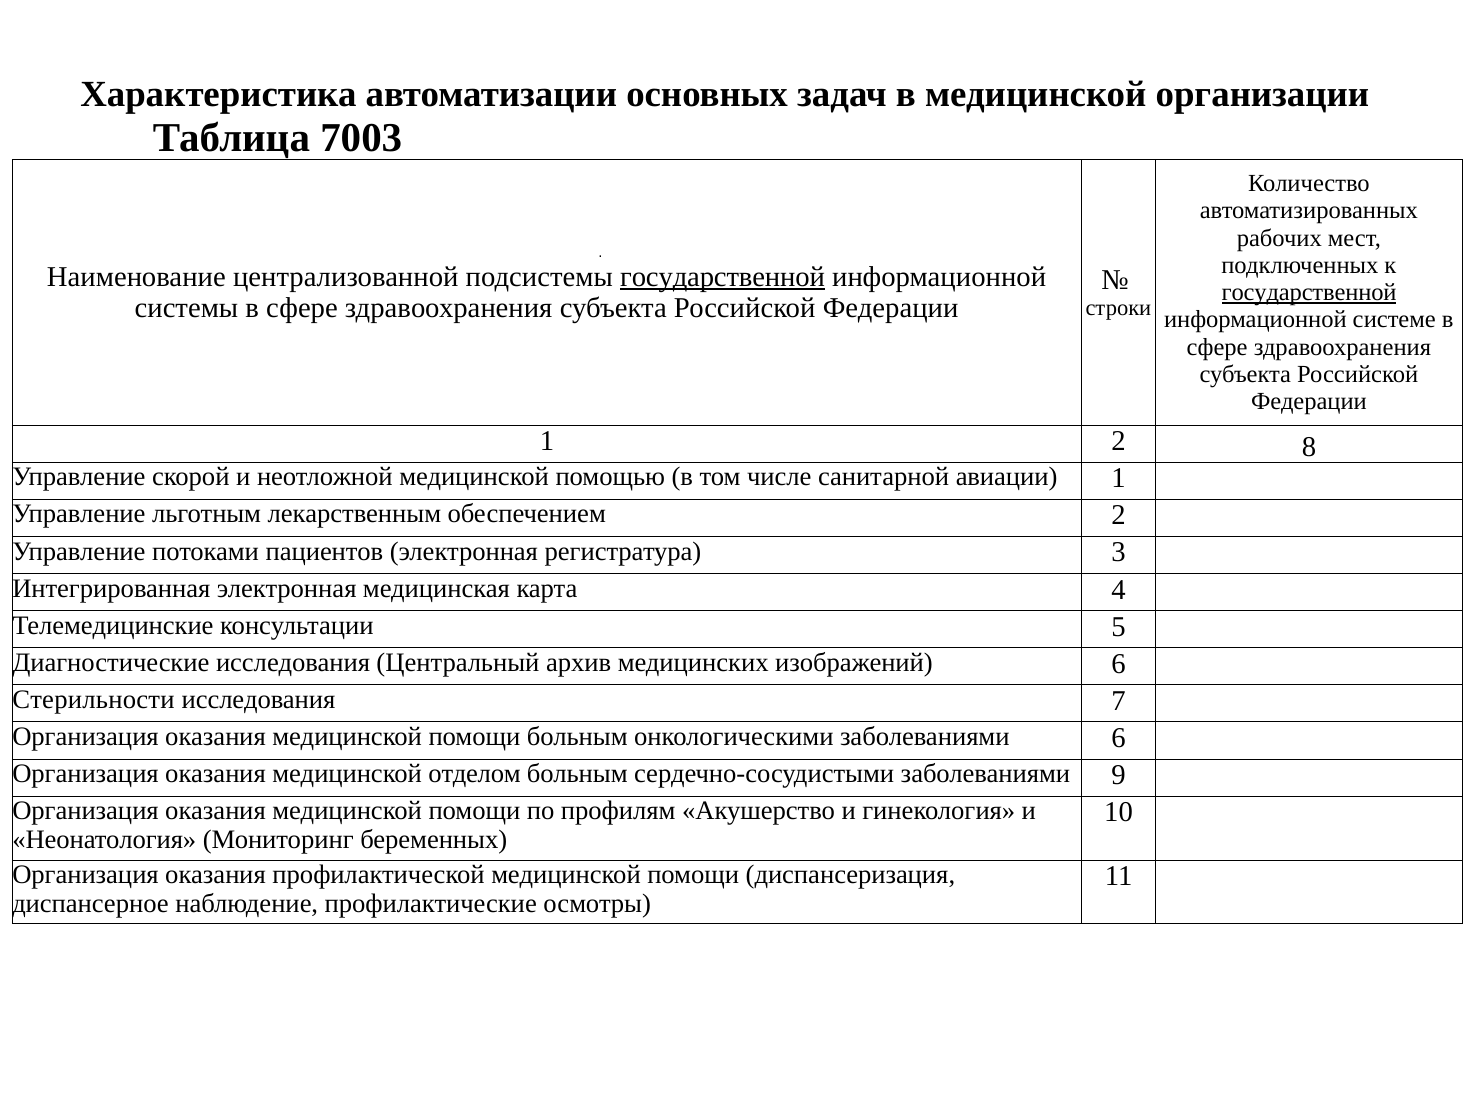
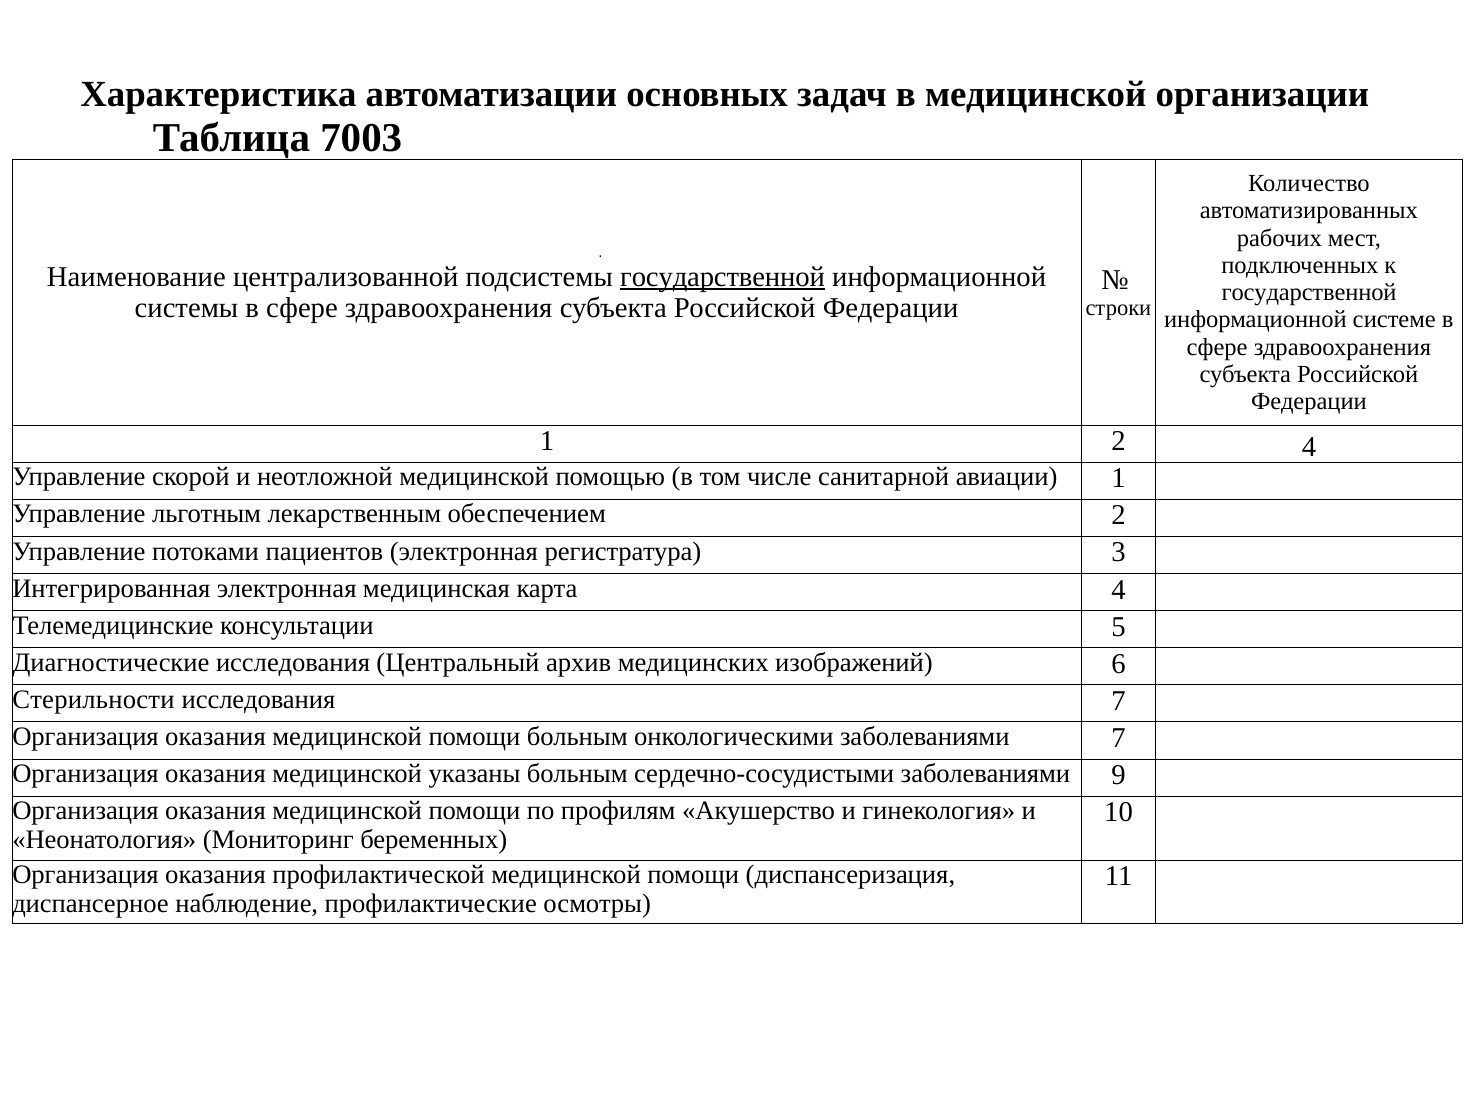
государственной underline: present -> none (1309, 293)
2 8: 8 -> 4 (1309, 447)
заболеваниями 6: 6 -> 7 (1119, 738)
отделом: отделом -> указаны (474, 774)
